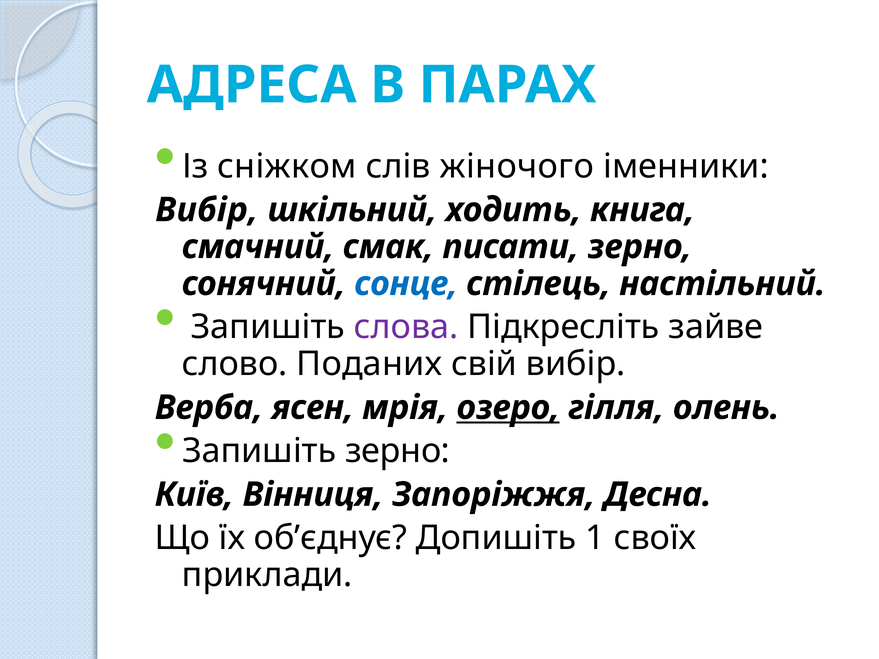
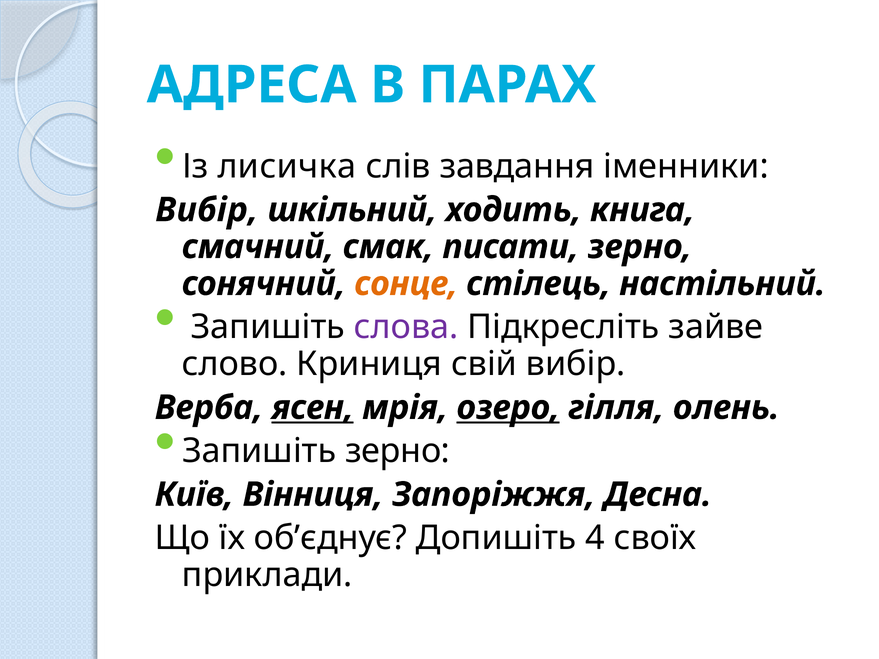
сніжком: сніжком -> лисичка (287, 166)
жіночого: жіночого -> завдання (517, 166)
сонце colour: blue -> orange (406, 284)
Поданих: Поданих -> Криниця (369, 364)
ясен underline: none -> present (313, 408)
1: 1 -> 4 (595, 538)
